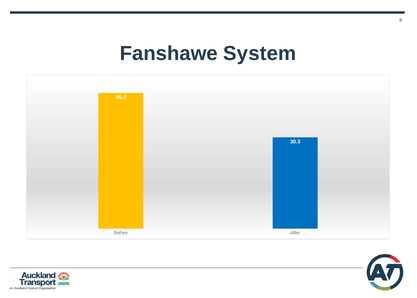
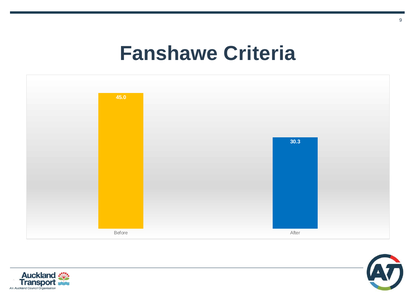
System: System -> Criteria (260, 54)
